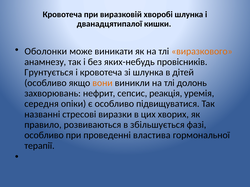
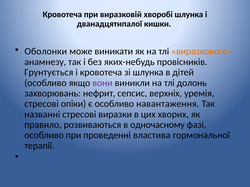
вони colour: orange -> purple (102, 83)
реакцiя: реакцiя -> верхніх (166, 94)
середня: середня -> стресові (42, 104)
пiдвищуватися: пiдвищуватися -> навантаження (168, 104)
збiльшується: збiльшується -> одночасному (157, 125)
